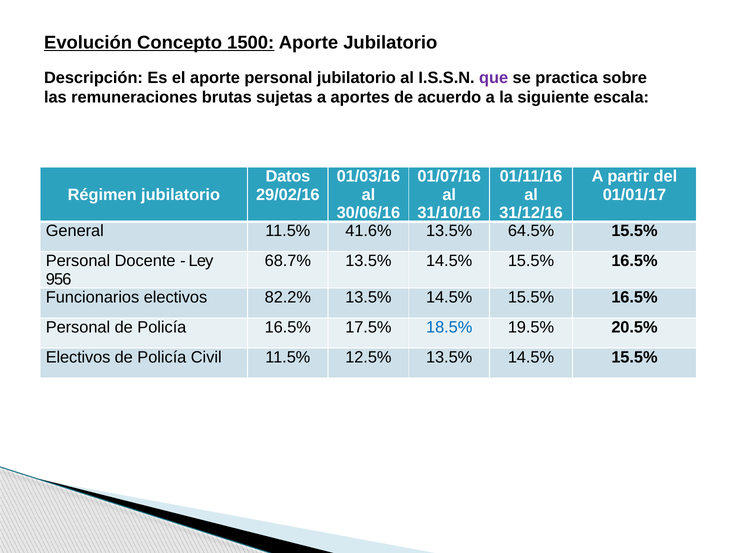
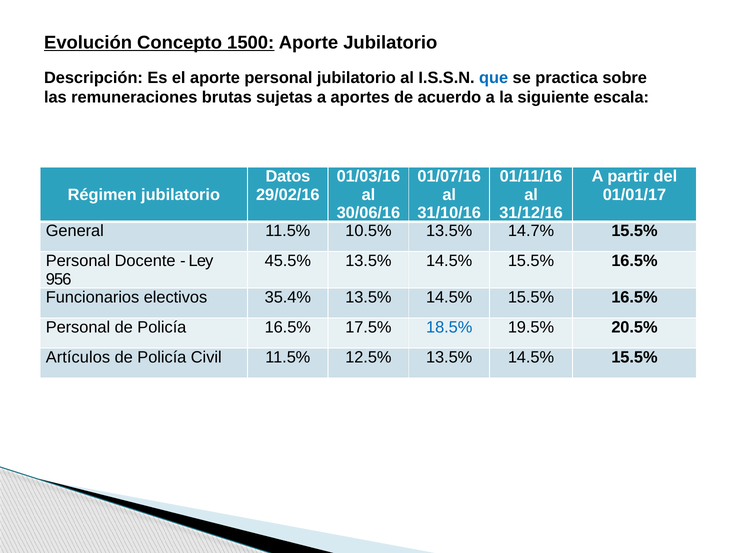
que colour: purple -> blue (494, 78)
41.6%: 41.6% -> 10.5% (368, 231)
64.5%: 64.5% -> 14.7% (531, 231)
68.7%: 68.7% -> 45.5% (288, 261)
82.2%: 82.2% -> 35.4% (288, 297)
Electivos: Electivos -> Artículos (78, 357)
